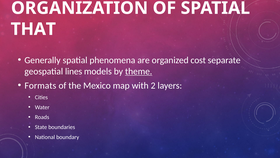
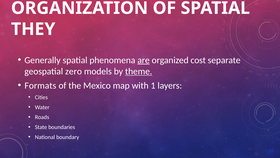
THAT: THAT -> THEY (33, 29)
are underline: none -> present (144, 60)
lines: lines -> zero (74, 71)
2: 2 -> 1 (153, 85)
